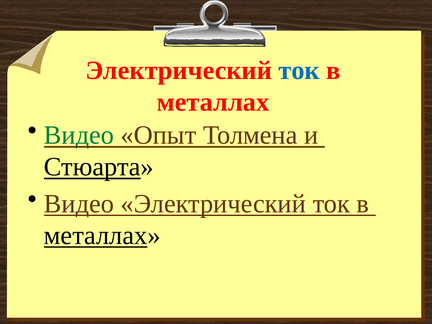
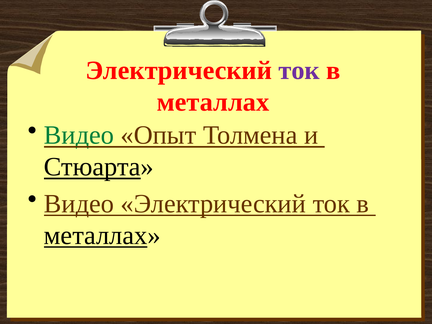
ток colour: blue -> purple (299, 70)
